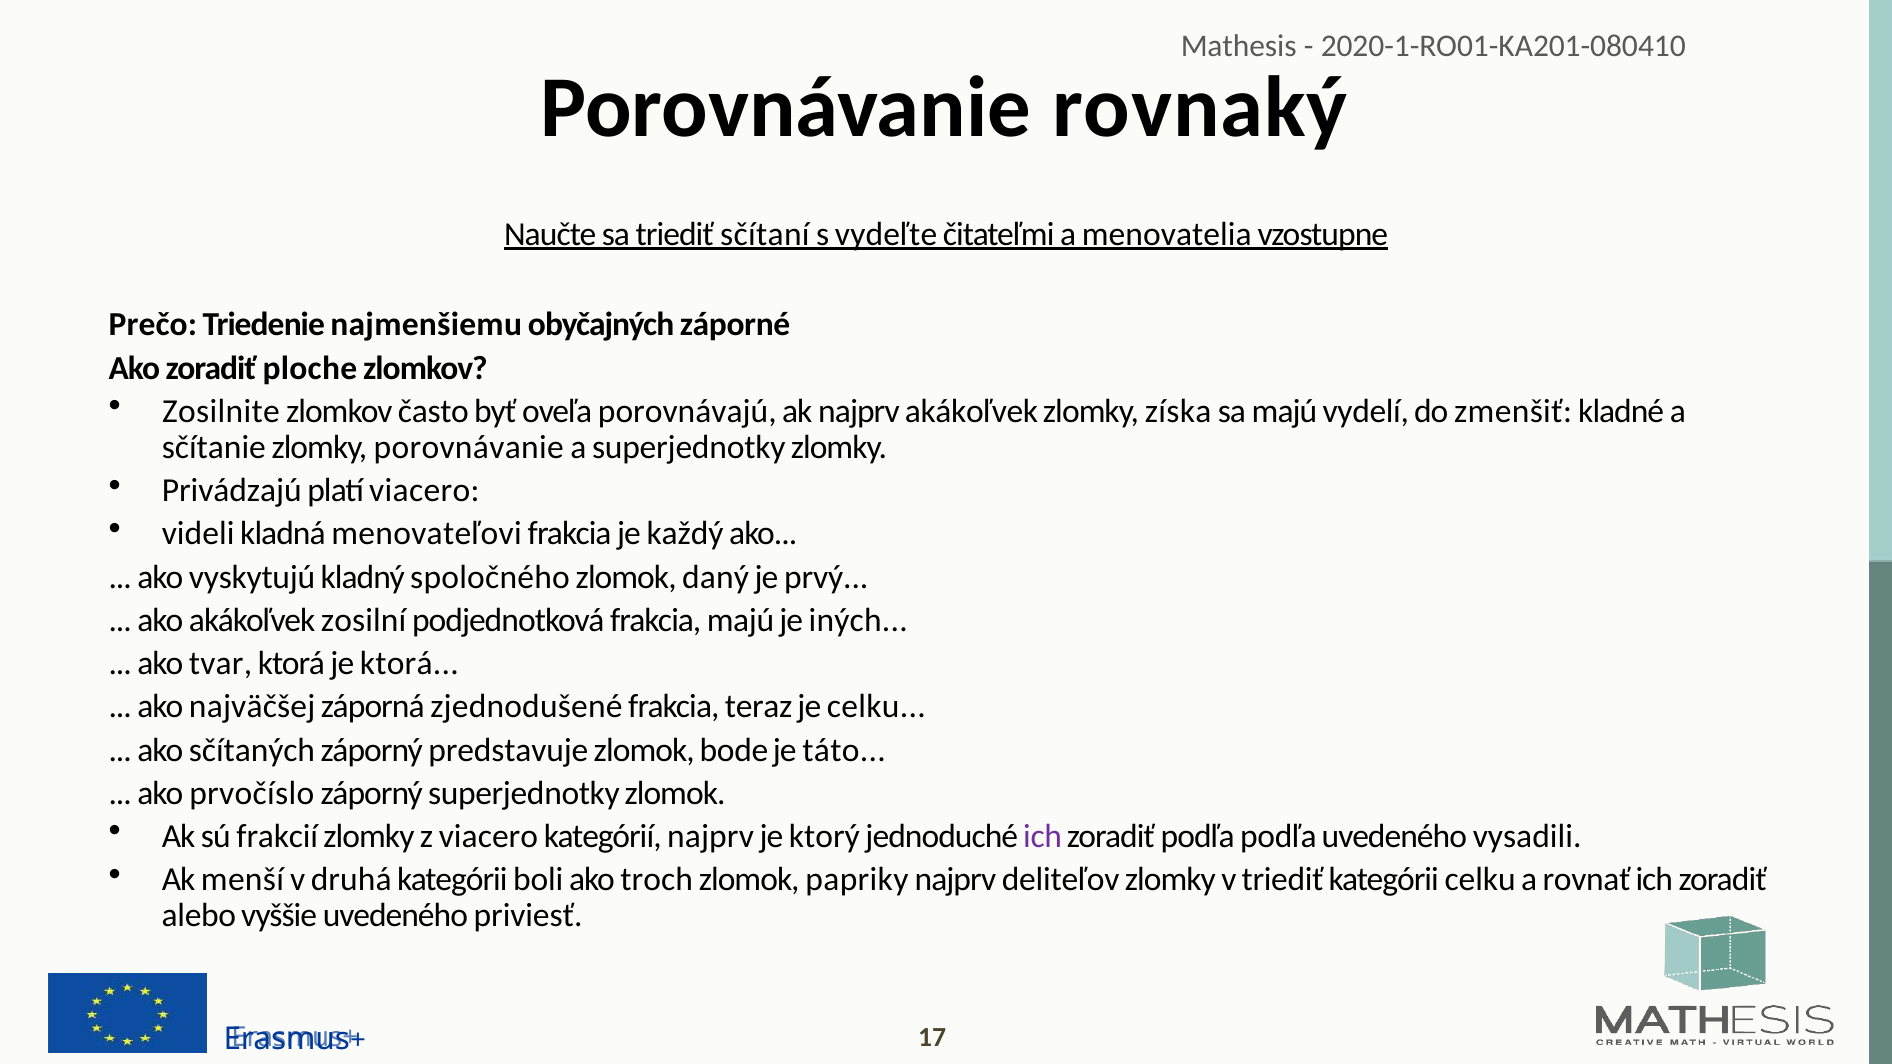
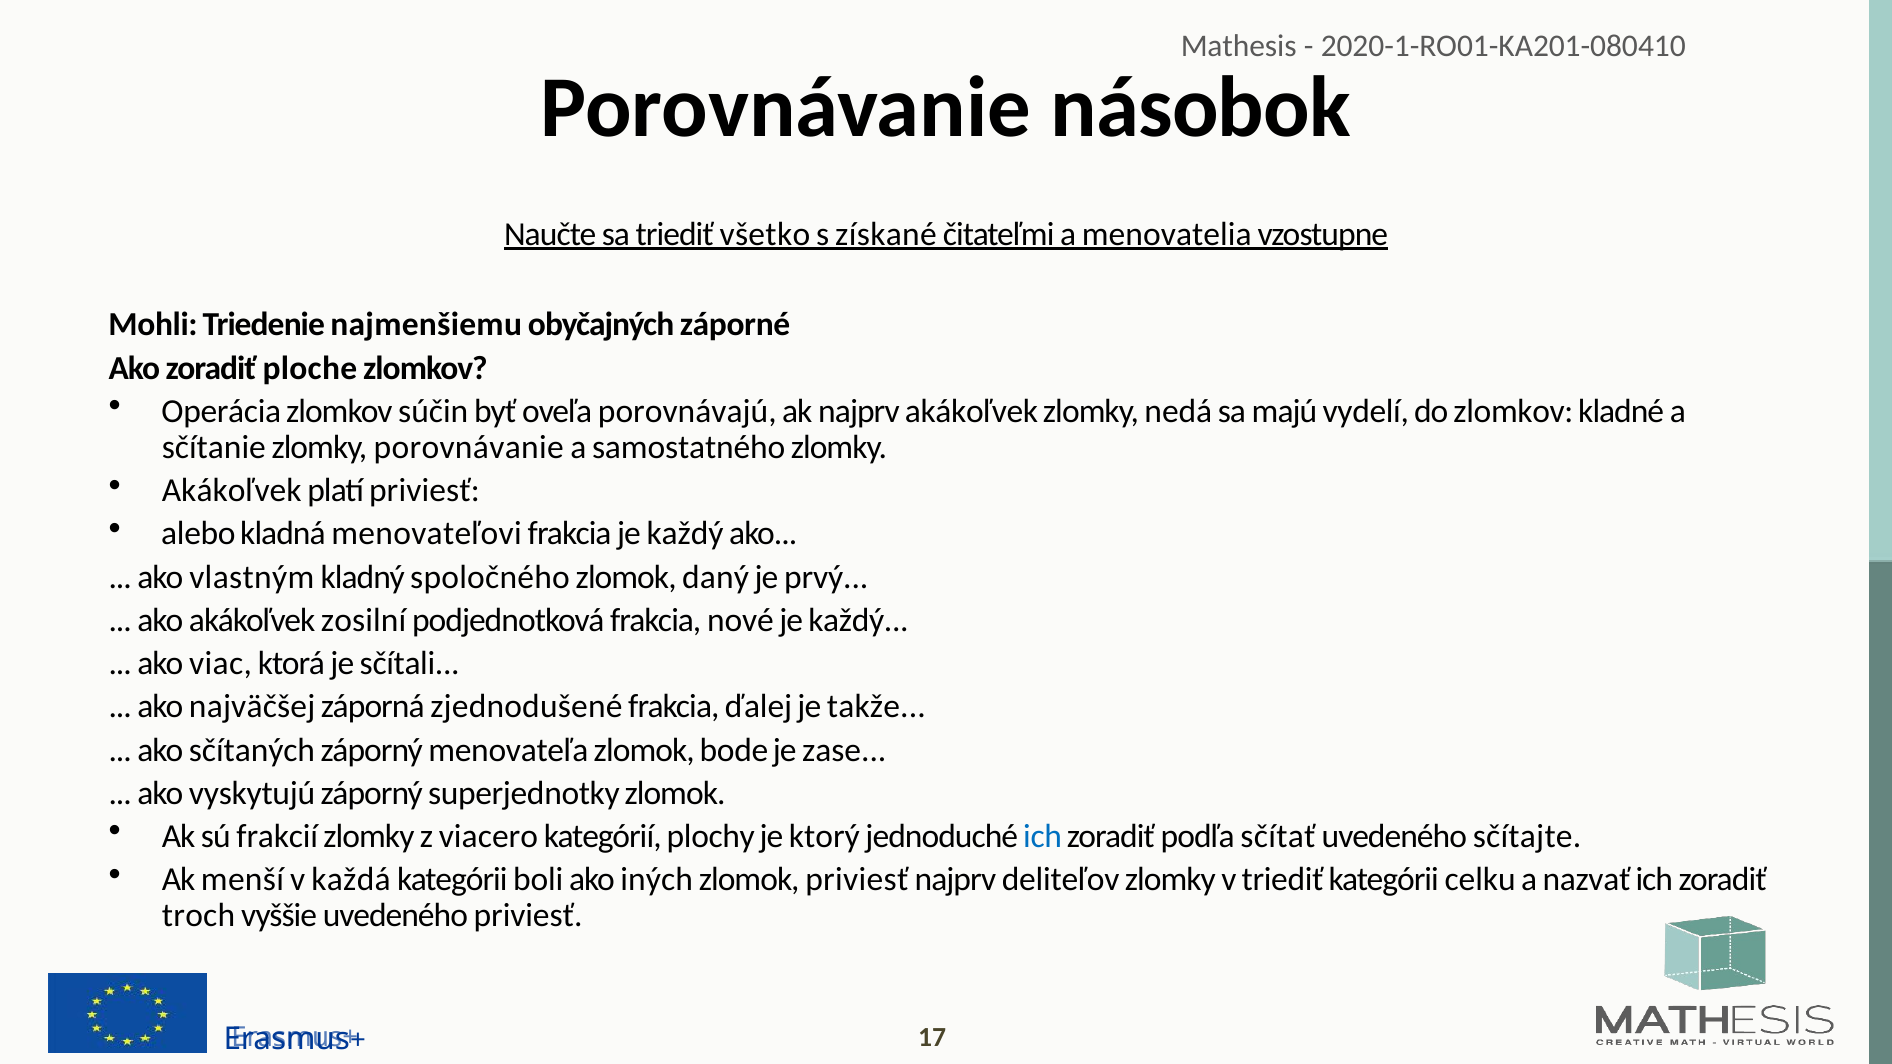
rovnaký: rovnaký -> násobok (1201, 108)
sčítaní: sčítaní -> všetko (765, 234)
vydeľte: vydeľte -> získané (886, 234)
Prečo: Prečo -> Mohli (153, 325)
Zosilnite: Zosilnite -> Operácia (221, 411)
často: často -> súčin (433, 411)
získa: získa -> nedá (1178, 411)
do zmenšiť: zmenšiť -> zlomkov (1513, 411)
a superjednotky: superjednotky -> samostatného (689, 447)
Privádzajú: Privádzajú -> Akákoľvek (232, 491)
platí viacero: viacero -> priviesť (424, 491)
videli: videli -> alebo (198, 534)
vyskytujú: vyskytujú -> vlastným (252, 577)
frakcia majú: majú -> nové (740, 620)
iných: iných -> každý (858, 620)
tvar: tvar -> viac (221, 664)
je ktorá: ktorá -> sčítali (410, 664)
teraz: teraz -> ďalej (759, 707)
je celku: celku -> takže (876, 707)
predstavuje: predstavuje -> menovateľa (508, 750)
táto: táto -> zase (844, 750)
prvočíslo: prvočíslo -> vyskytujú (252, 793)
kategórií najprv: najprv -> plochy (711, 837)
ich colour: purple -> blue (1043, 837)
podľa podľa: podľa -> sčítať (1278, 837)
vysadili: vysadili -> sčítajte (1527, 837)
druhá: druhá -> každá (351, 880)
troch: troch -> iných (657, 880)
zlomok papriky: papriky -> priviesť (857, 880)
rovnať: rovnať -> nazvať (1587, 880)
alebo: alebo -> troch (199, 916)
